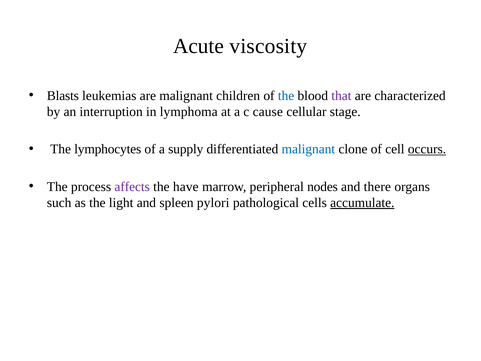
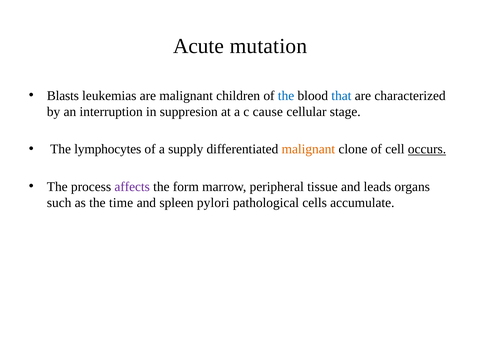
viscosity: viscosity -> mutation (268, 46)
that colour: purple -> blue (341, 96)
lymphoma: lymphoma -> suppresion (189, 112)
malignant colour: blue -> orange (308, 149)
have: have -> form (186, 187)
nodes: nodes -> tissue (322, 187)
there: there -> leads (377, 187)
light: light -> time (121, 203)
accumulate underline: present -> none (362, 203)
